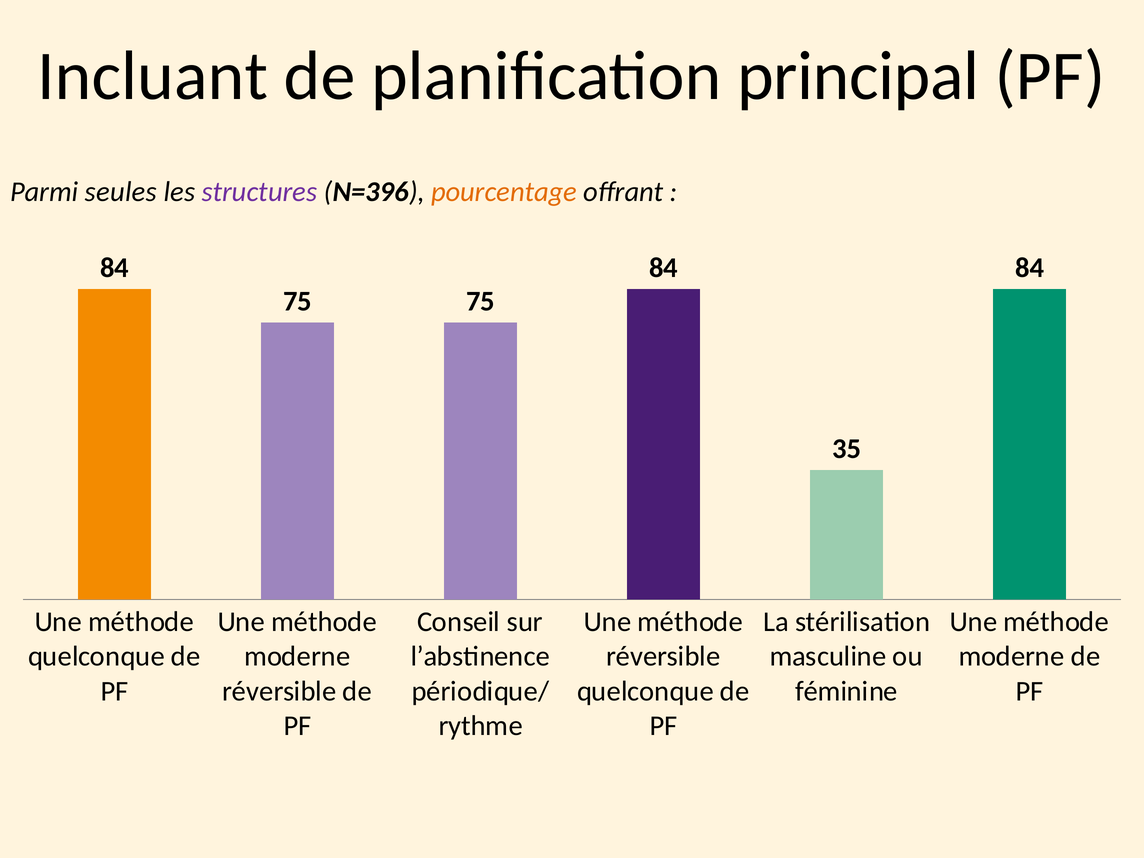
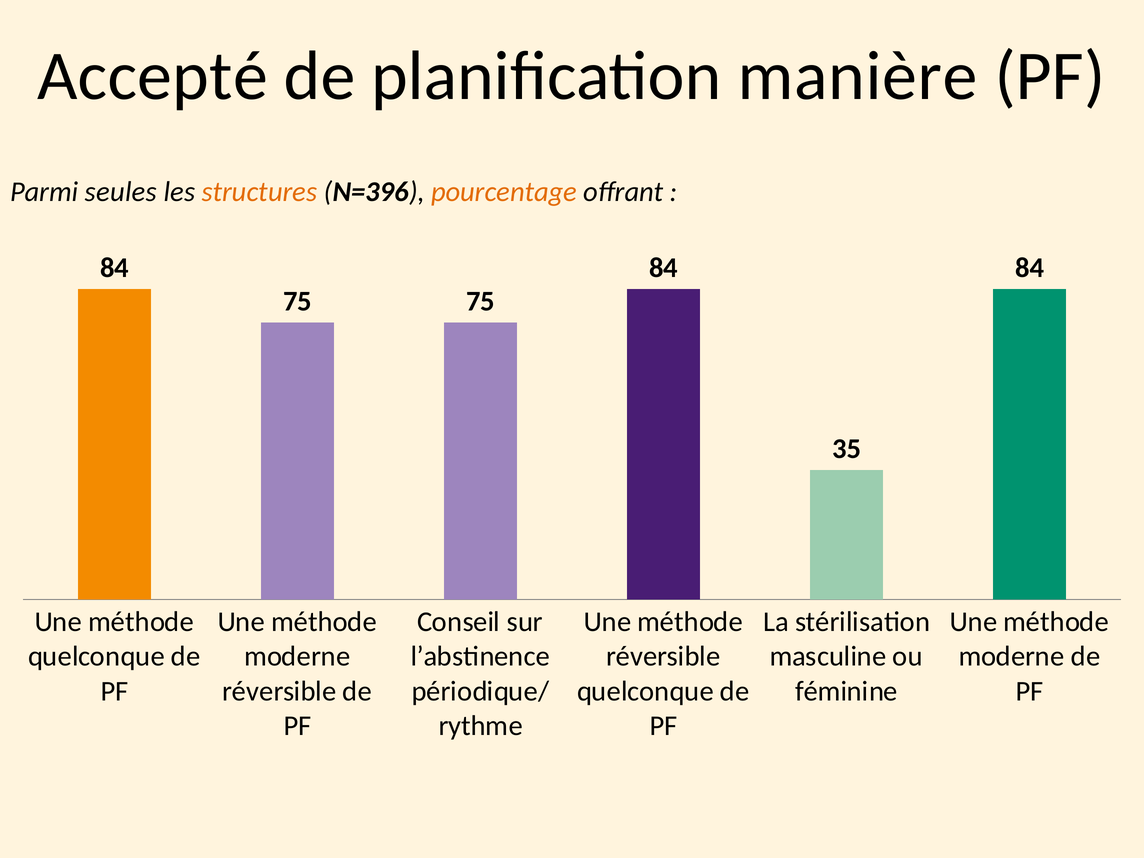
Incluant: Incluant -> Accepté (152, 76)
principal: principal -> manière (858, 76)
structures colour: purple -> orange (259, 192)
